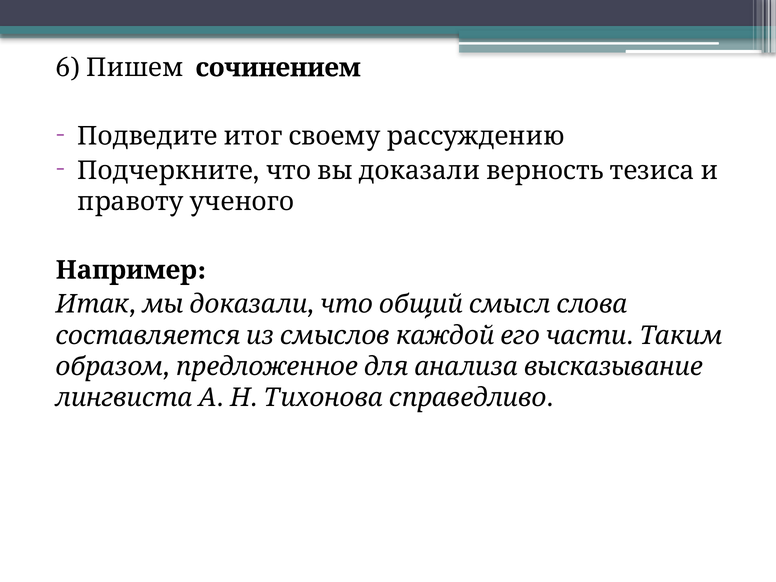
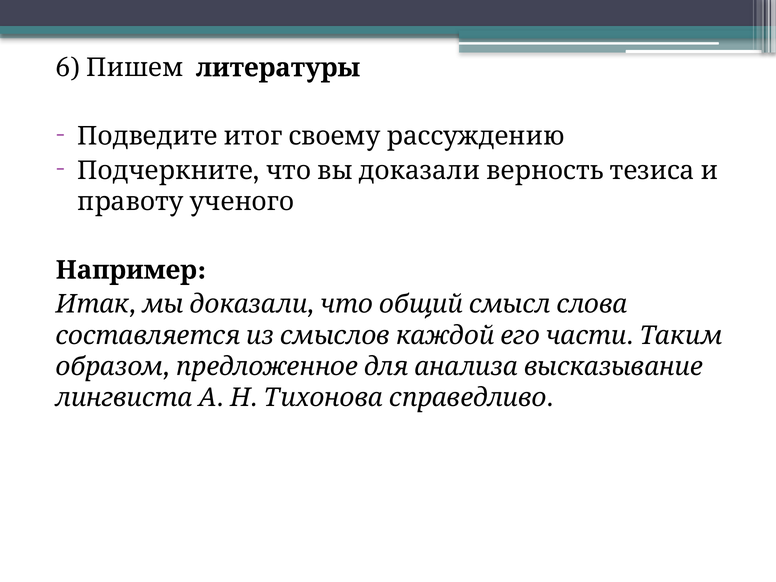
сочинением: сочинением -> литературы (278, 68)
